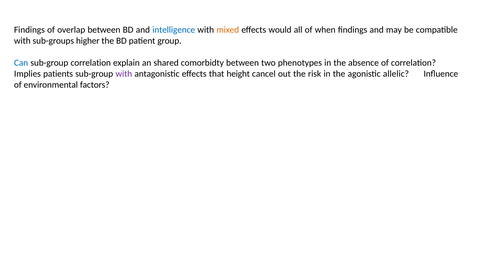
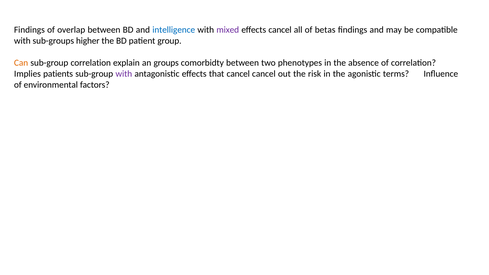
mixed colour: orange -> purple (228, 30)
effects would: would -> cancel (280, 30)
when: when -> betas (325, 30)
Can colour: blue -> orange (21, 63)
shared: shared -> groups (166, 63)
that height: height -> cancel (238, 74)
allelic: allelic -> terms (396, 74)
